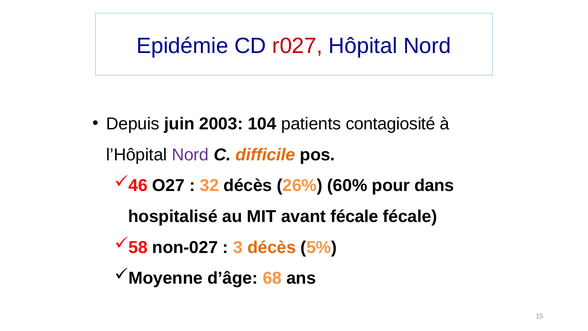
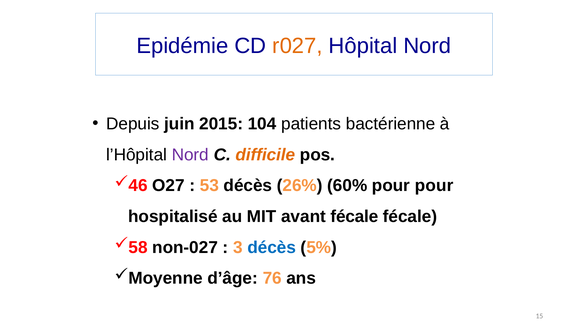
r027 colour: red -> orange (297, 46)
2003: 2003 -> 2015 (221, 124)
contagiosité: contagiosité -> bactérienne (391, 124)
32: 32 -> 53 (209, 185)
pour dans: dans -> pour (434, 185)
décès colour: orange -> blue (272, 247)
68: 68 -> 76 (272, 278)
